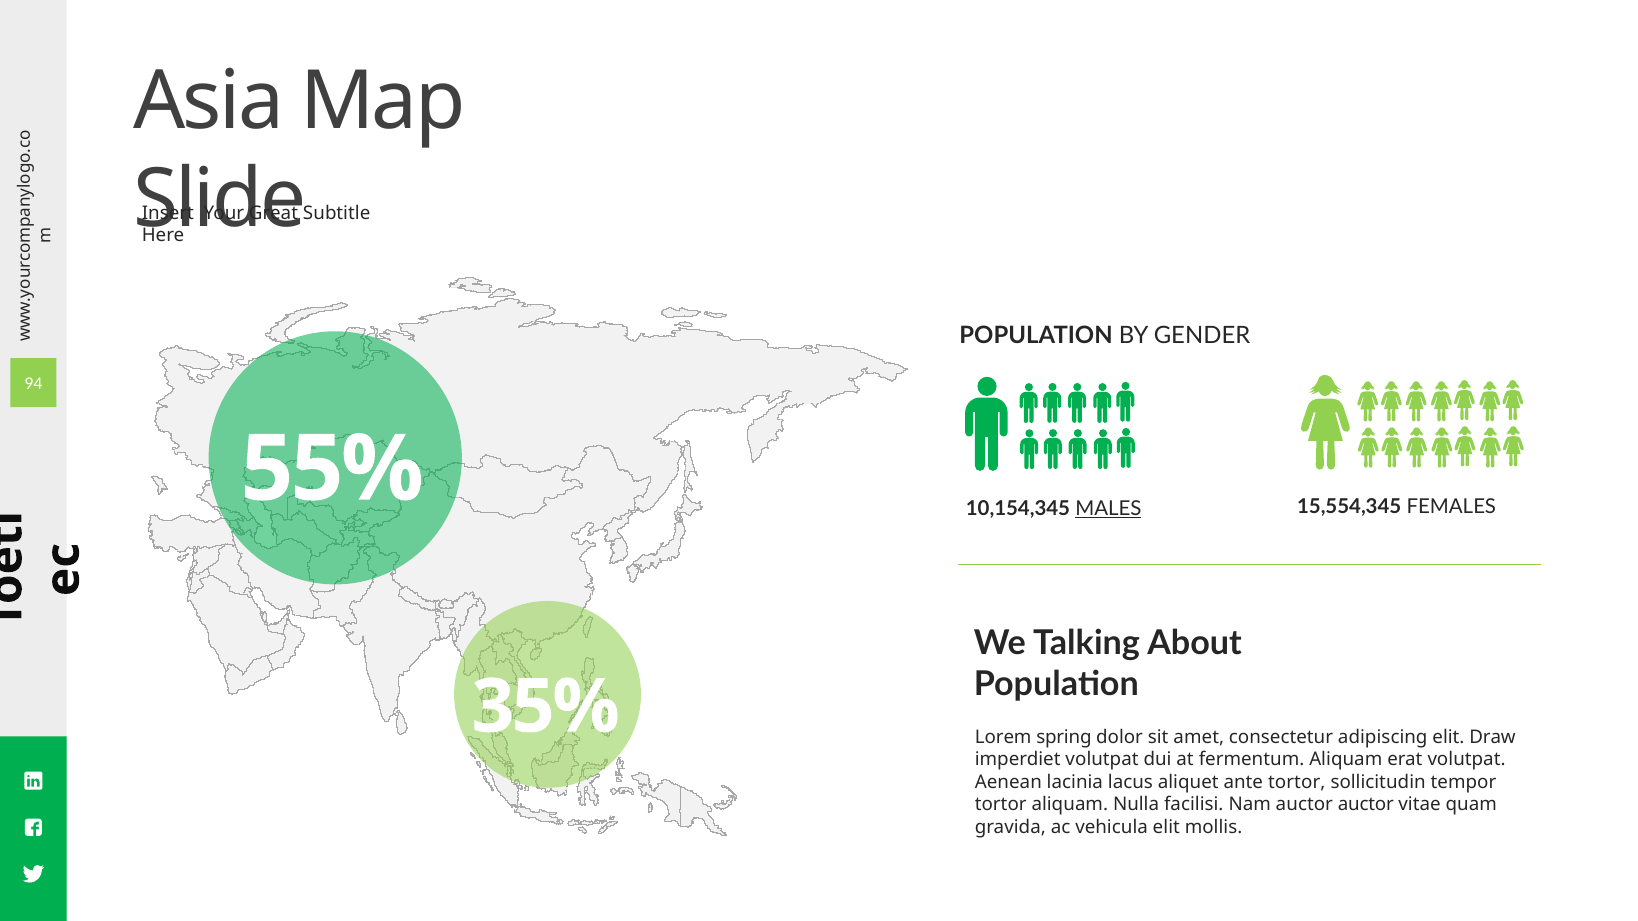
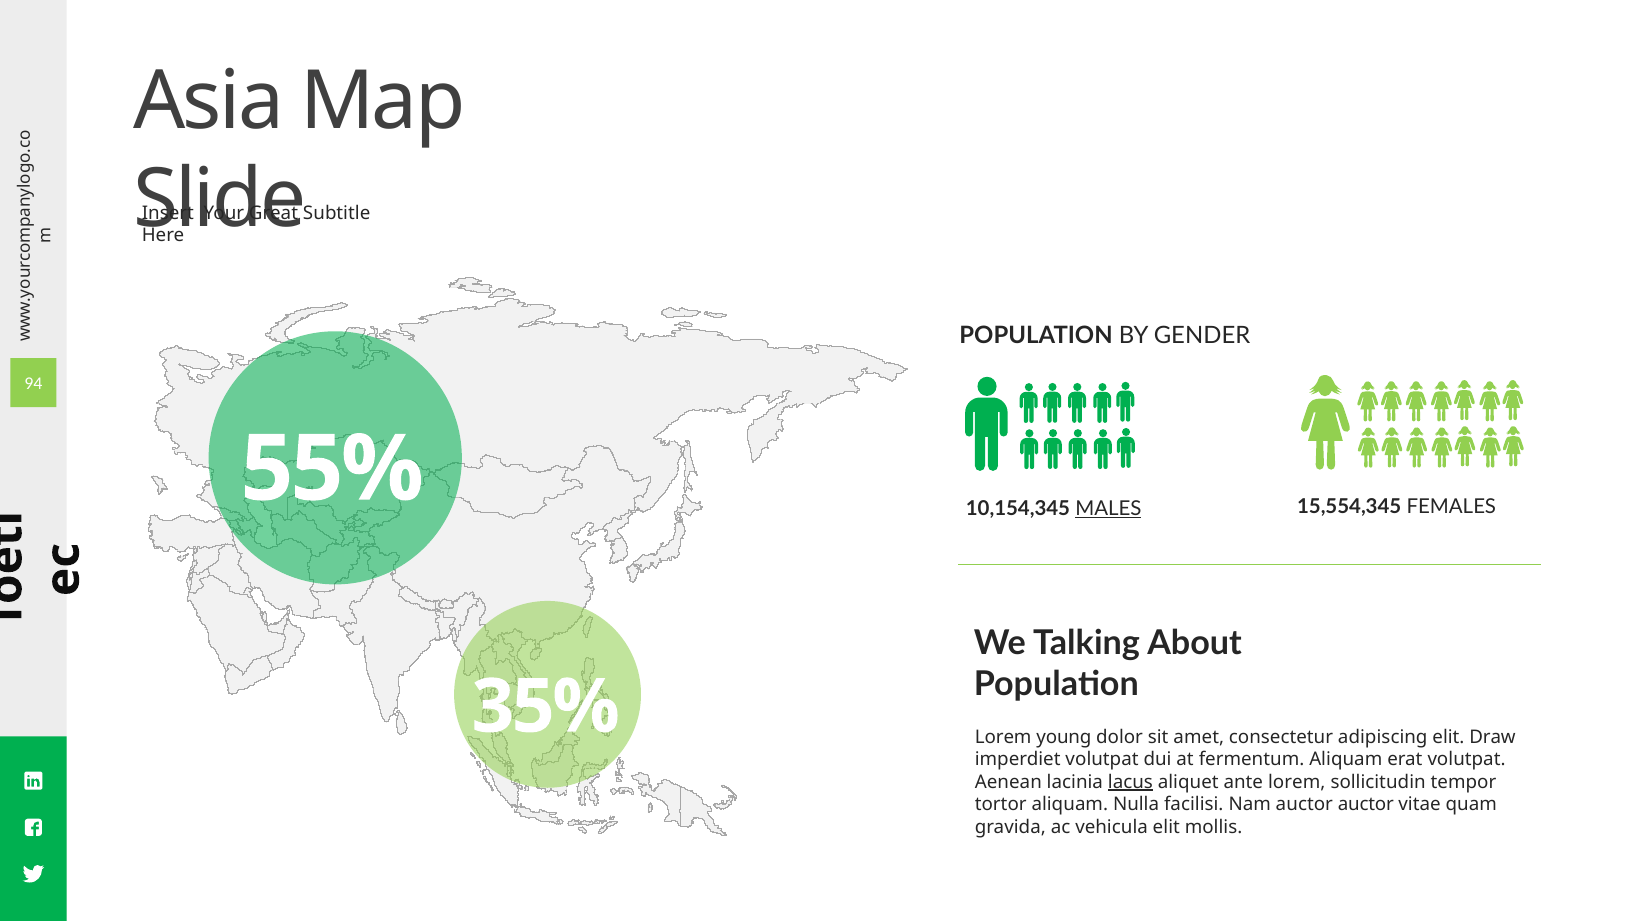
spring: spring -> young (1064, 737)
lacus underline: none -> present (1130, 782)
ante tortor: tortor -> lorem (1297, 782)
